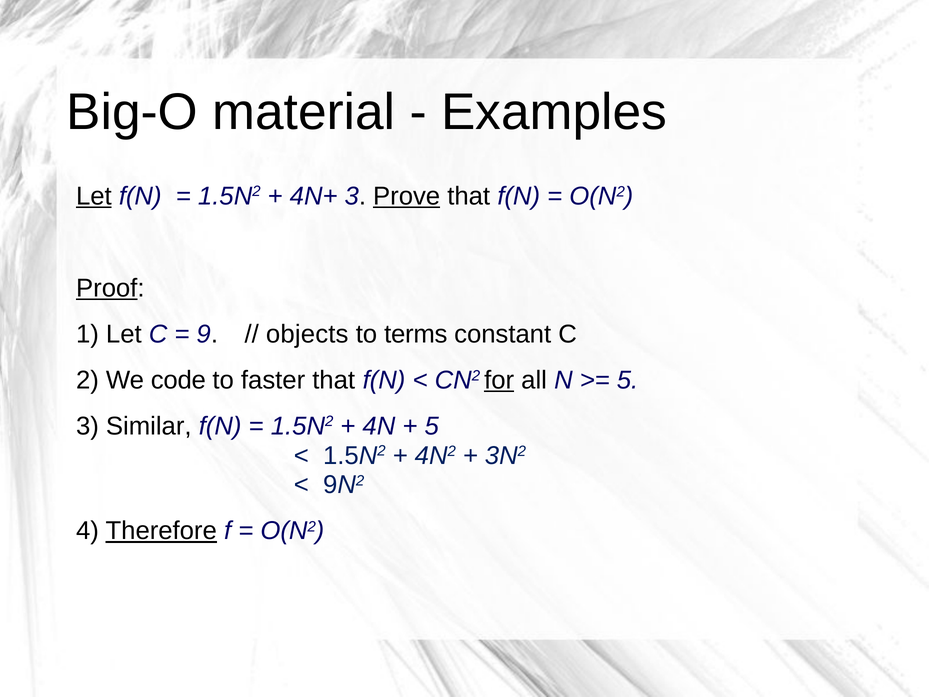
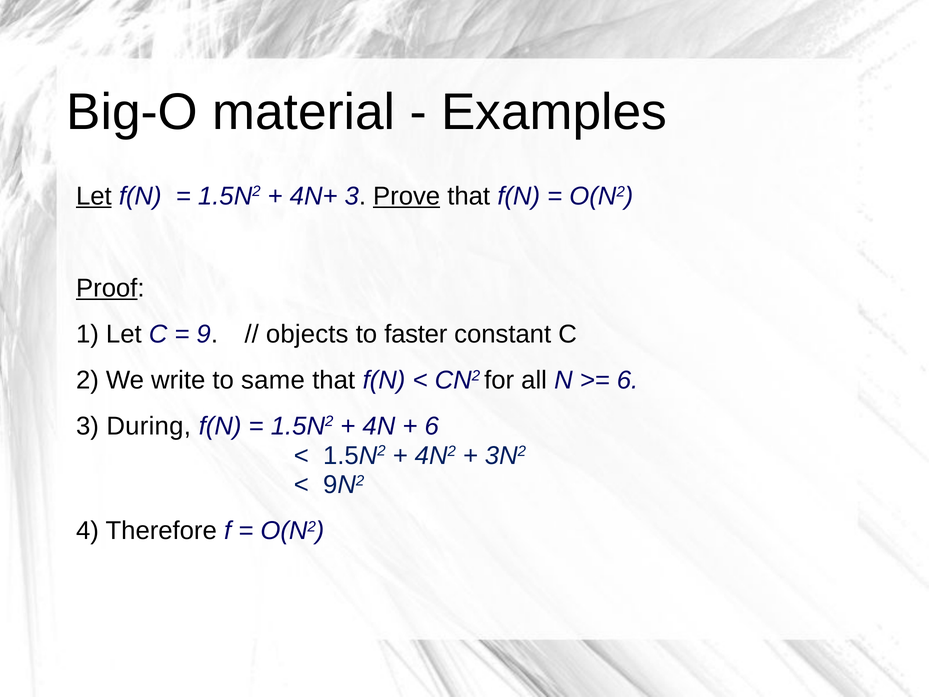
terms: terms -> faster (416, 334)
code: code -> write (178, 380)
faster: faster -> same (273, 380)
for underline: present -> none (499, 380)
5: 5 -> 6 (628, 380)
Similar: Similar -> During (149, 426)
5: 5 -> 6 (432, 426)
Therefore underline: present -> none (161, 531)
